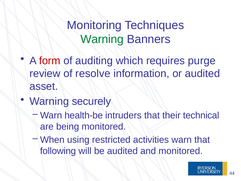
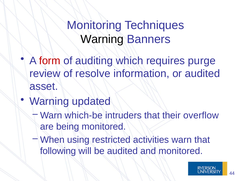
Warning colour: green -> black (102, 39)
securely: securely -> updated (91, 101)
health-be: health-be -> which-be (84, 115)
technical: technical -> overflow (201, 115)
